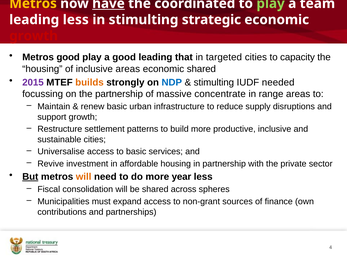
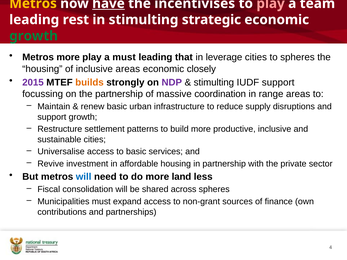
coordinated: coordinated -> incentivises (195, 4)
play colour: light green -> pink (271, 4)
leading less: less -> rest (76, 20)
growth colour: red -> green (34, 36)
Metros good: good -> more (68, 57)
a good: good -> must (124, 57)
targeted: targeted -> leverage (224, 57)
to capacity: capacity -> spheres (297, 57)
economic shared: shared -> closely (201, 69)
NDP colour: blue -> purple (172, 82)
IUDF needed: needed -> support (278, 82)
concentrate: concentrate -> coordination (220, 94)
But underline: present -> none (30, 177)
will colour: orange -> blue (84, 177)
year: year -> land (181, 177)
